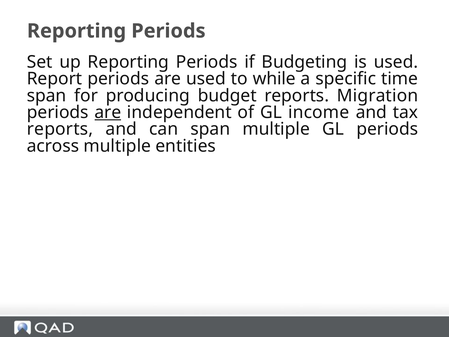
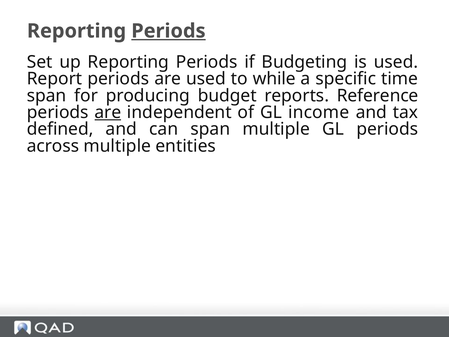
Periods underline: none -> present (168, 31)
Migration: Migration -> Reference (378, 96)
reports: reports -> defined (60, 129)
